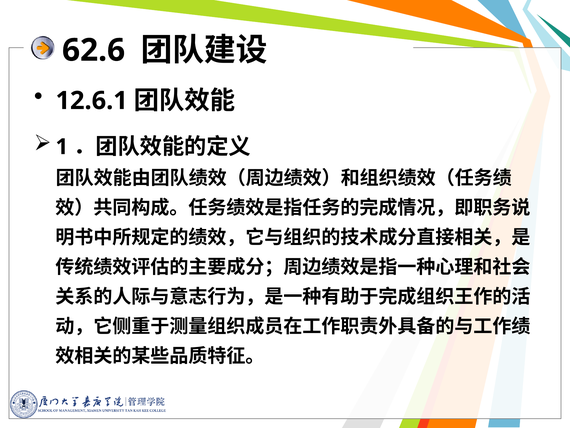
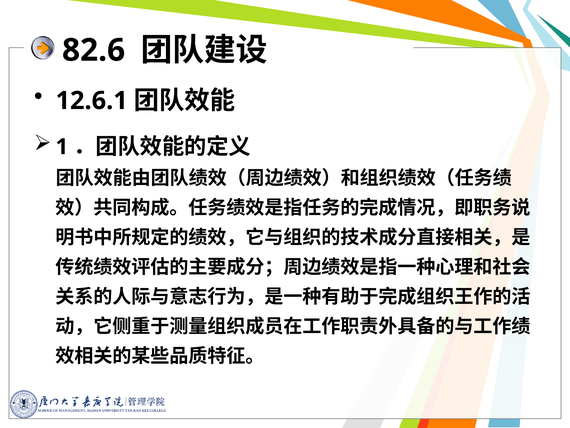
62.6: 62.6 -> 82.6 (94, 50)
